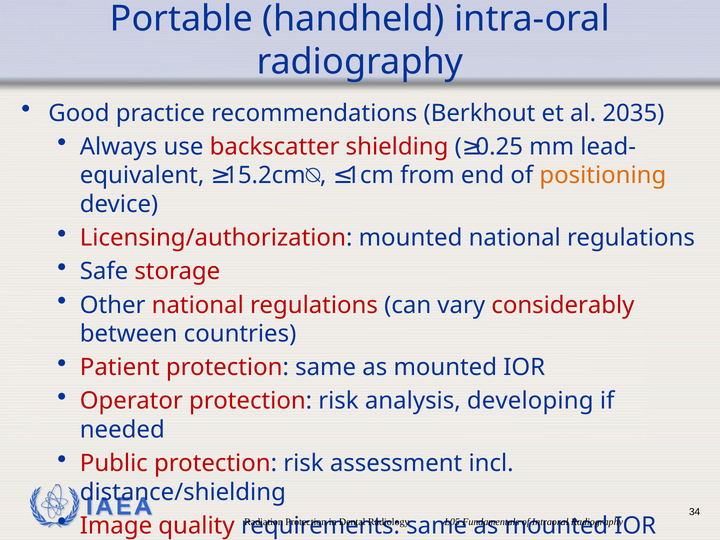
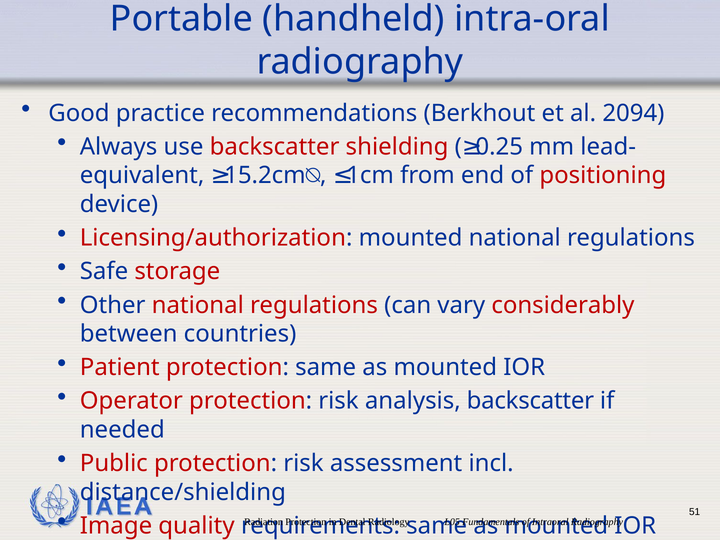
2035: 2035 -> 2094 (633, 113)
positioning colour: orange -> red (603, 176)
analysis developing: developing -> backscatter (530, 401)
34: 34 -> 51 (695, 512)
